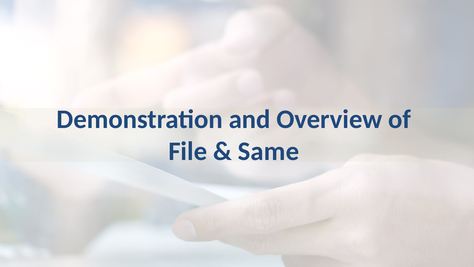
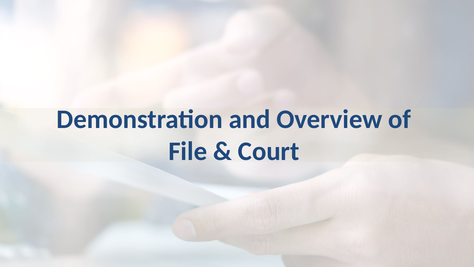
Same: Same -> Court (269, 151)
